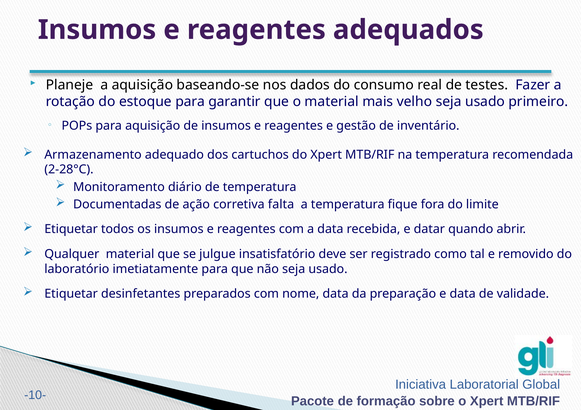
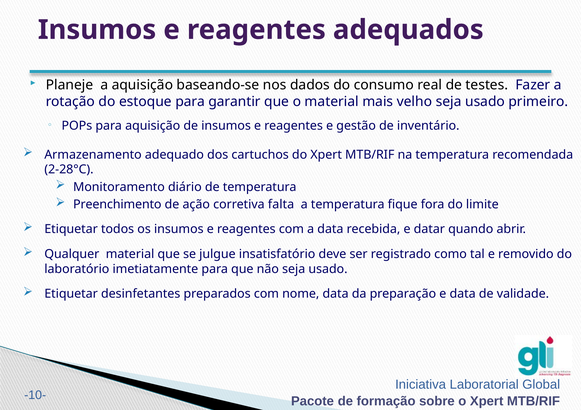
Documentadas: Documentadas -> Preenchimento (117, 204)
